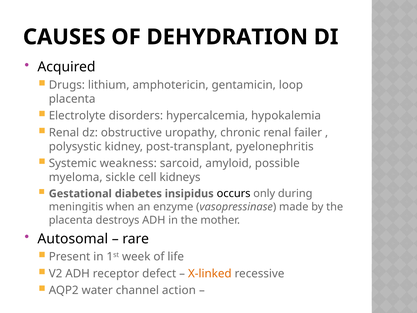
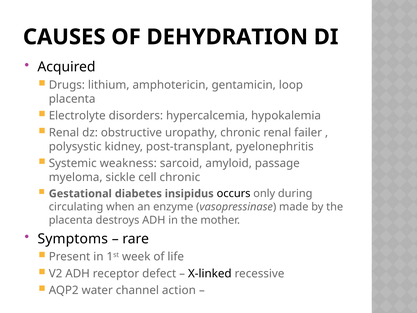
possible: possible -> passage (277, 163)
cell kidneys: kidneys -> chronic (180, 177)
meningitis: meningitis -> circulating (76, 207)
Autosomal: Autosomal -> Symptoms (73, 239)
X-linked colour: orange -> black (210, 273)
